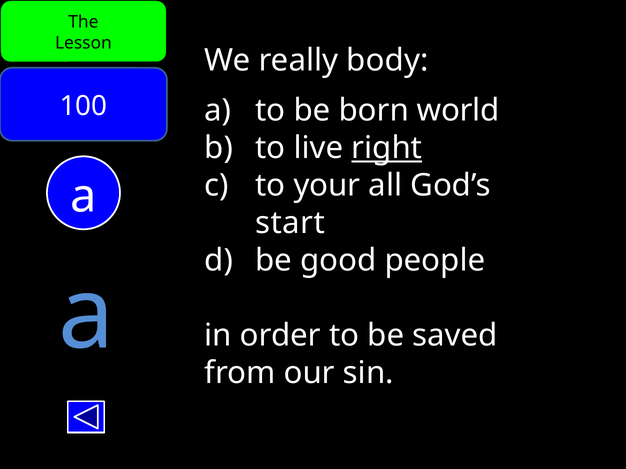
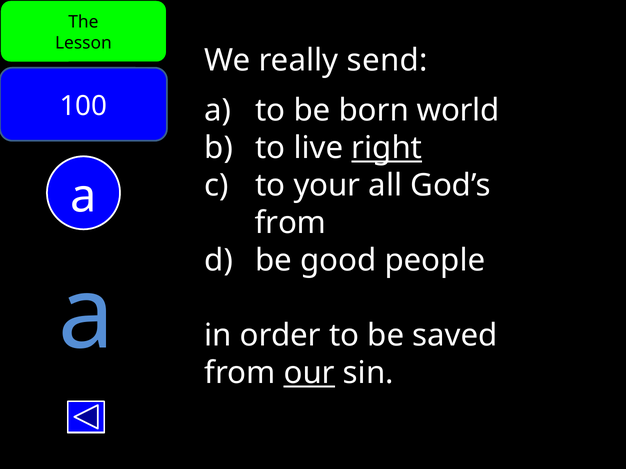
body: body -> send (387, 61)
start: start -> from (290, 223)
our underline: none -> present (309, 374)
